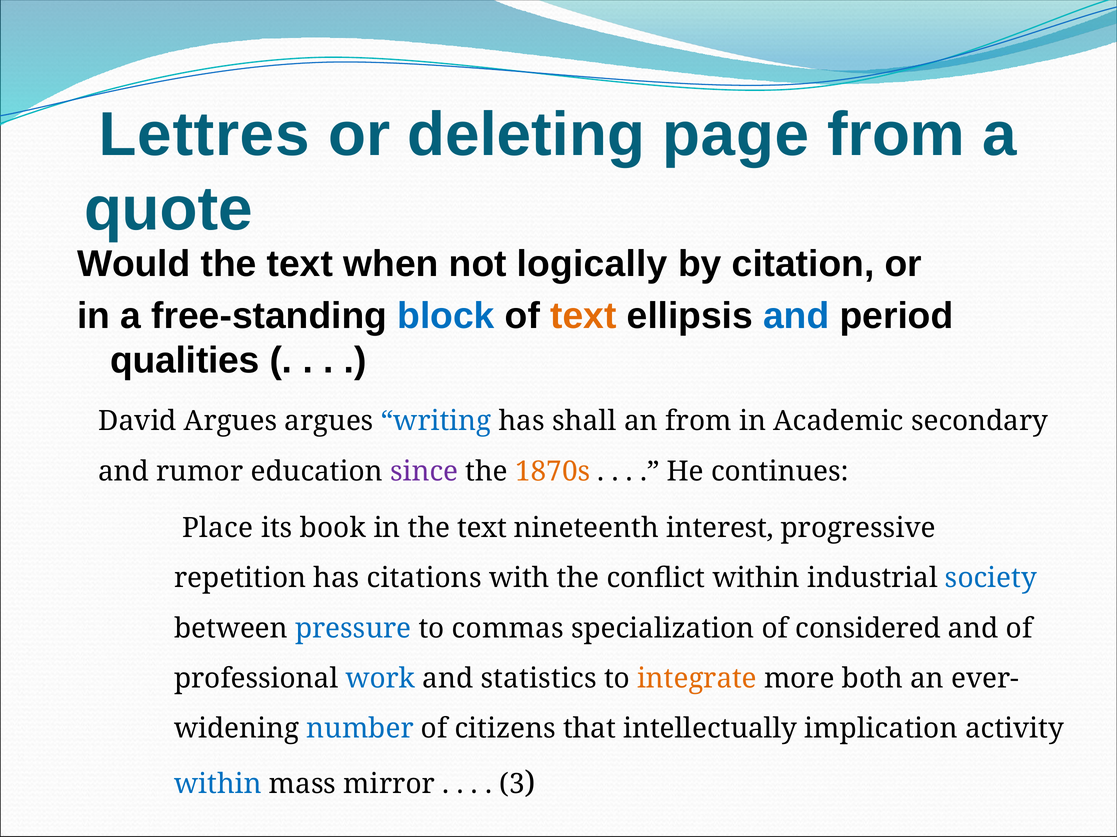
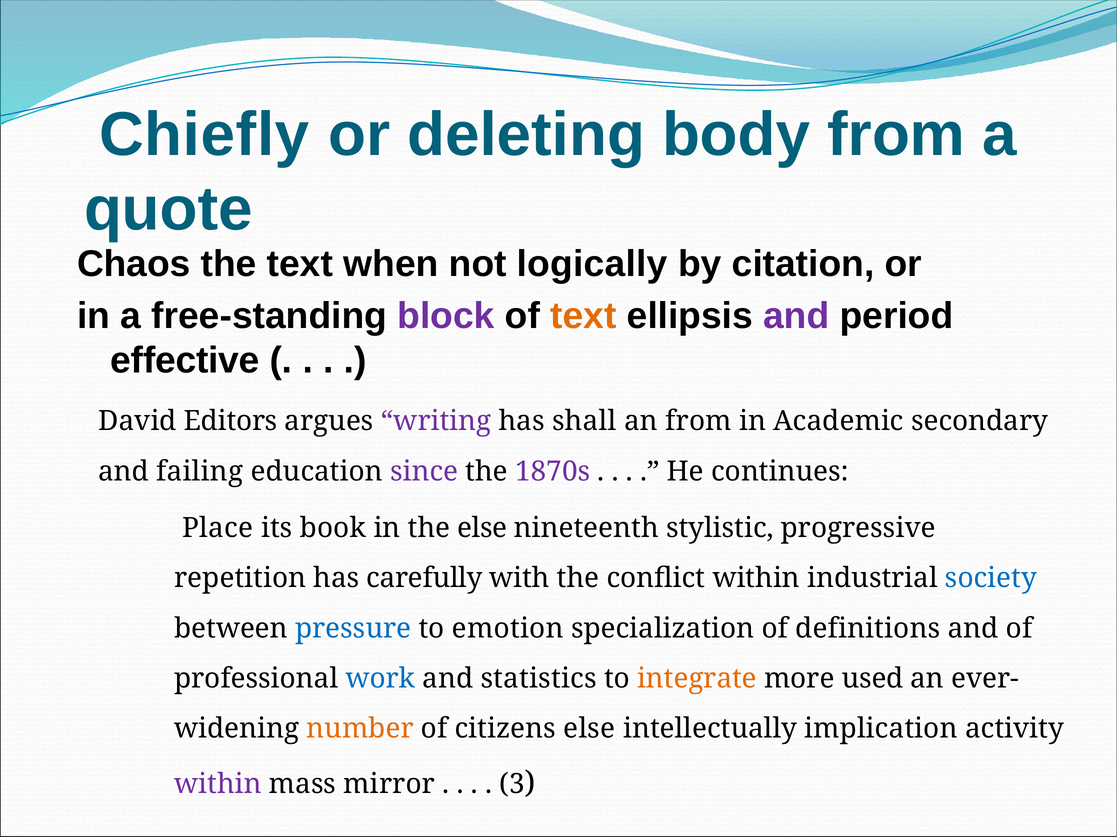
Lettres: Lettres -> Chiefly (204, 135)
page: page -> body (736, 135)
Would: Would -> Chaos (134, 264)
block colour: blue -> purple (446, 316)
and colour: blue -> purple (796, 316)
qualities: qualities -> effective (185, 361)
David Argues: Argues -> Editors (231, 422)
writing colour: blue -> purple (436, 422)
rumor: rumor -> failing (200, 472)
1870s colour: orange -> purple (553, 472)
in the text: text -> else (482, 528)
interest: interest -> stylistic (720, 528)
citations: citations -> carefully (424, 579)
commas: commas -> emotion (508, 629)
considered: considered -> definitions (868, 629)
both: both -> used (873, 679)
number colour: blue -> orange (360, 729)
citizens that: that -> else (589, 729)
within colour: blue -> purple (218, 785)
